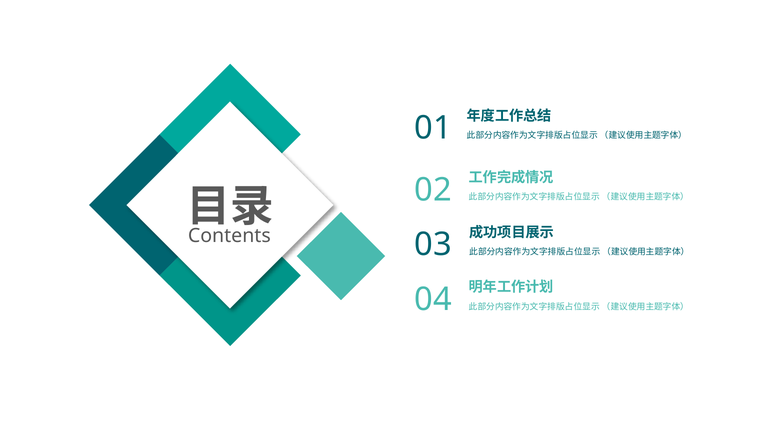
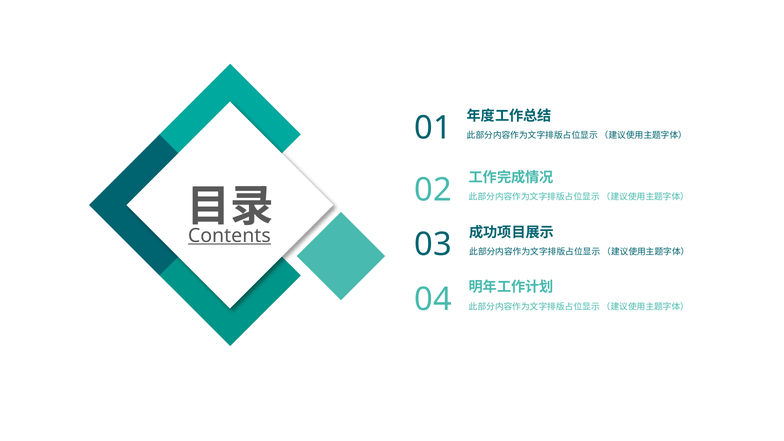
Contents underline: none -> present (229, 236)
